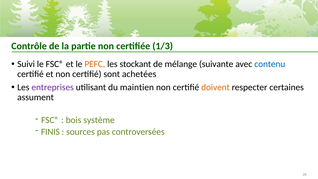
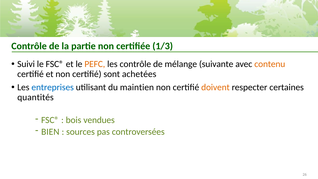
les stockant: stockant -> contrôle (135, 64)
contenu colour: blue -> orange (270, 64)
entreprises colour: purple -> blue (53, 87)
assument: assument -> quantités (36, 97)
système: système -> vendues (99, 120)
FINIS: FINIS -> BIEN (50, 132)
